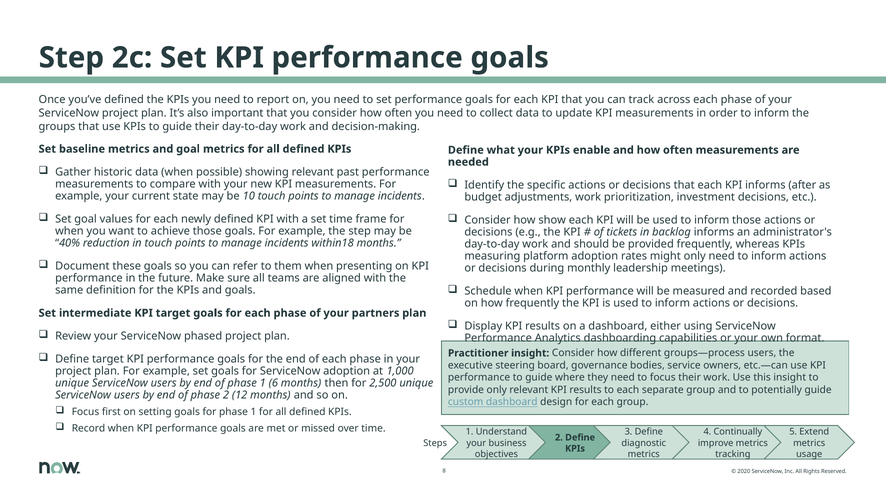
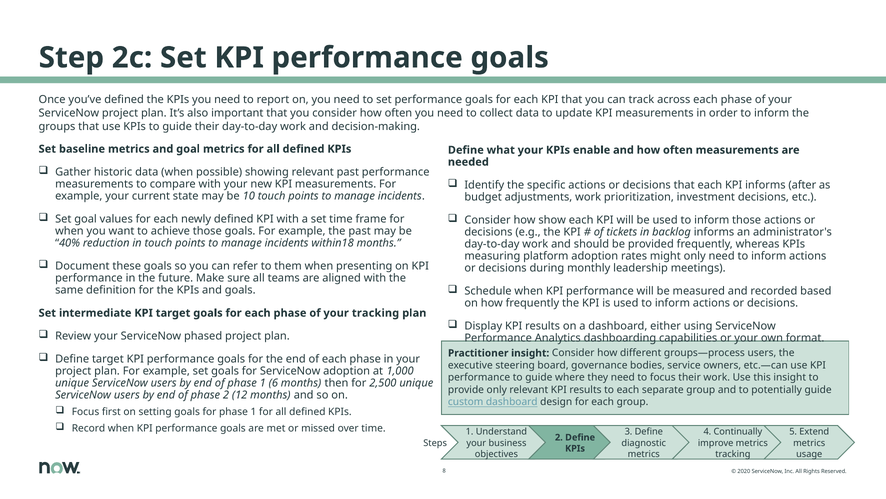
the step: step -> past (360, 231)
your partners: partners -> tracking (376, 313)
